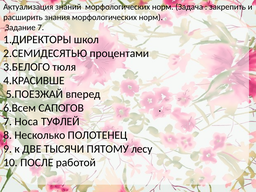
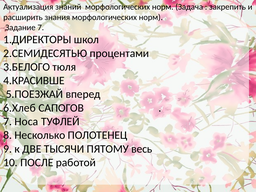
6.Всем: 6.Всем -> 6.Хлеб (20, 108)
лесу: лесу -> весь (142, 149)
